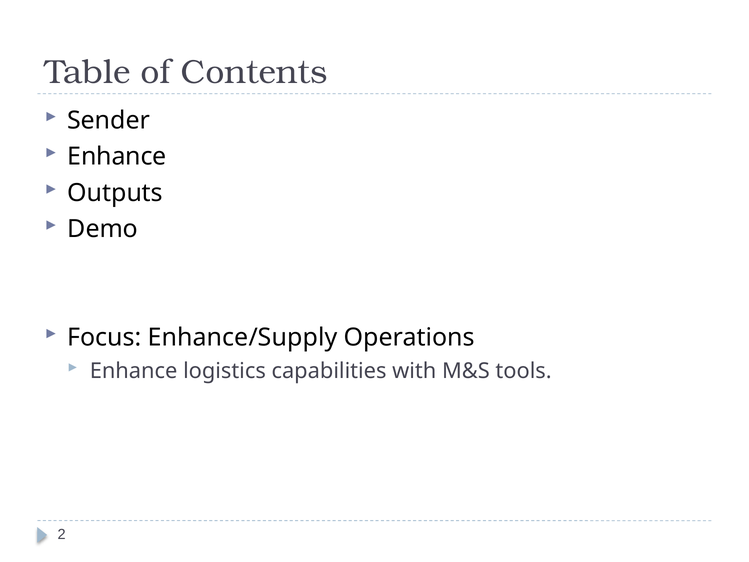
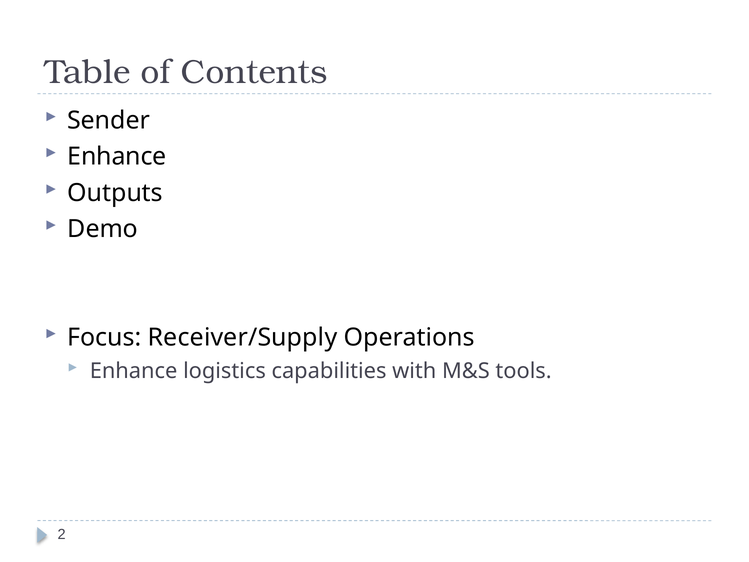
Enhance/Supply: Enhance/Supply -> Receiver/Supply (243, 338)
